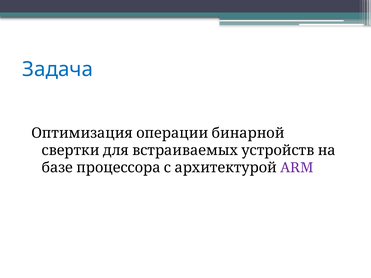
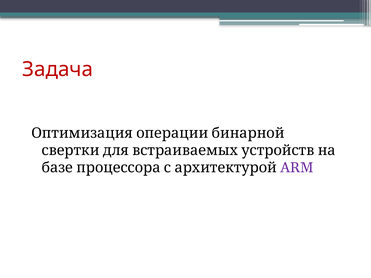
Задача colour: blue -> red (58, 69)
